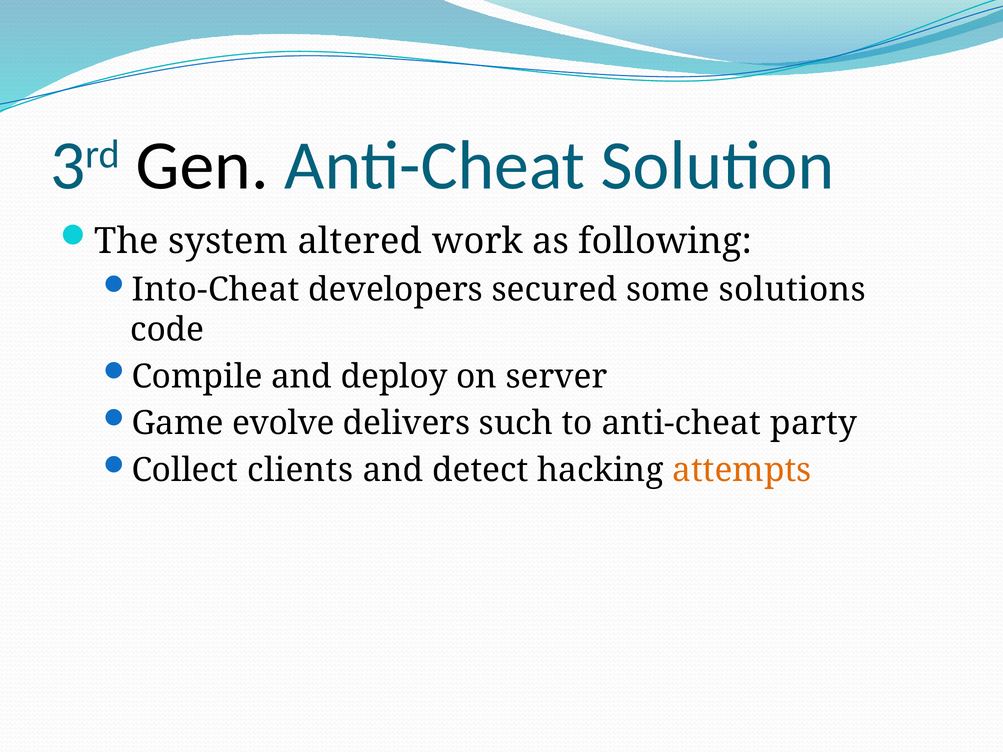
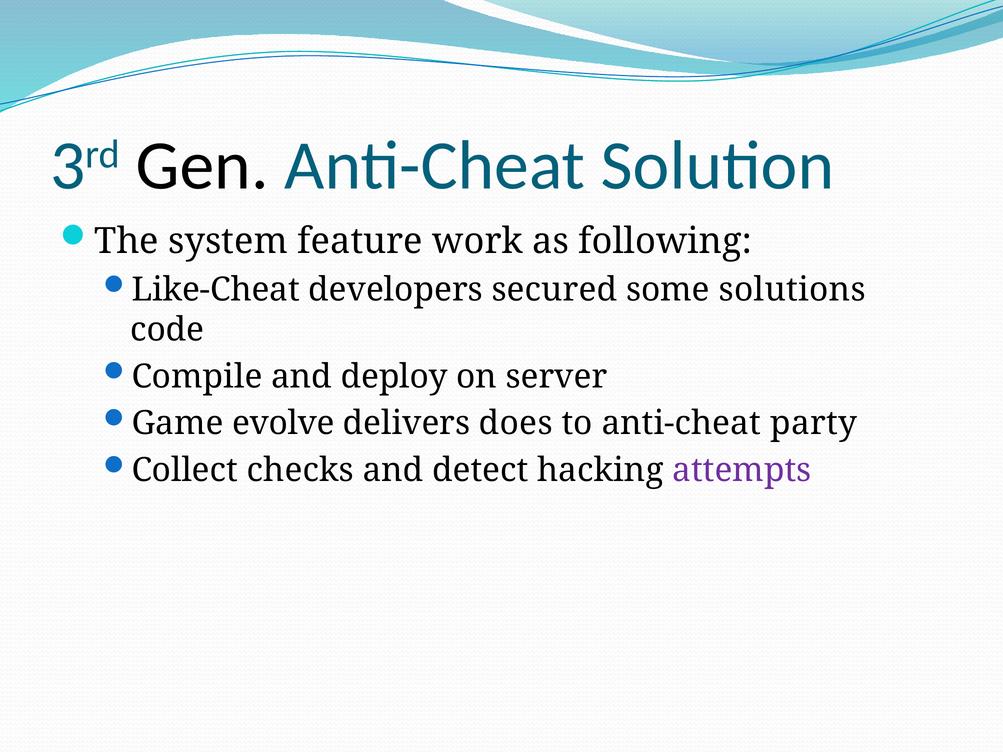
altered: altered -> feature (360, 241)
Into-Cheat: Into-Cheat -> Like-Cheat (216, 290)
such: such -> does (516, 423)
clients: clients -> checks (300, 470)
attempts colour: orange -> purple (742, 470)
